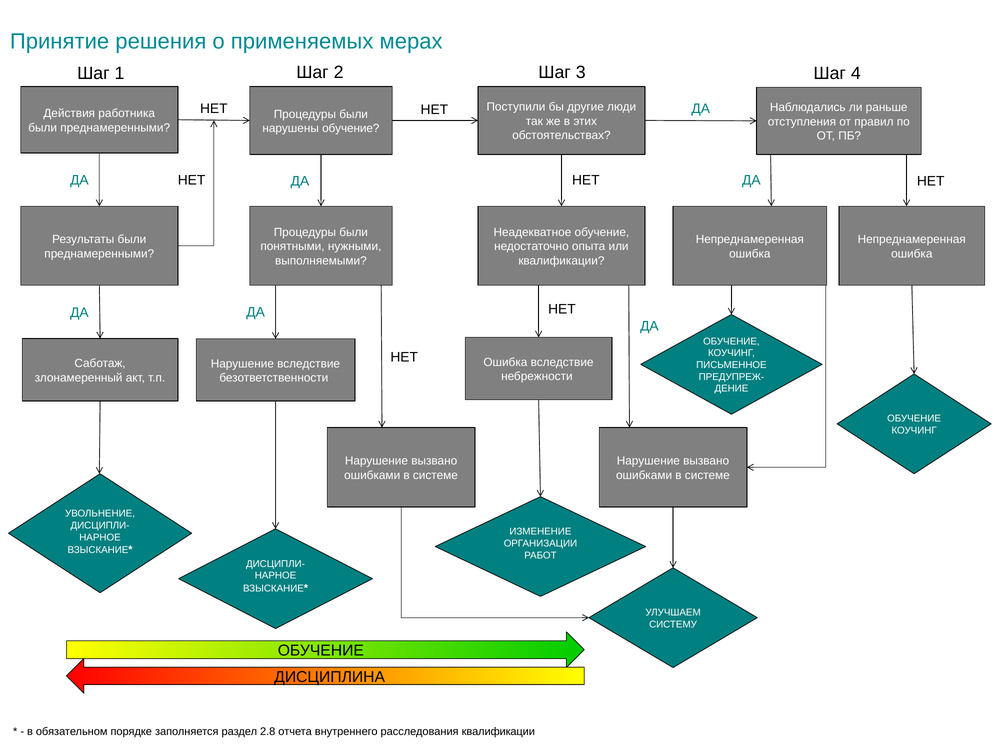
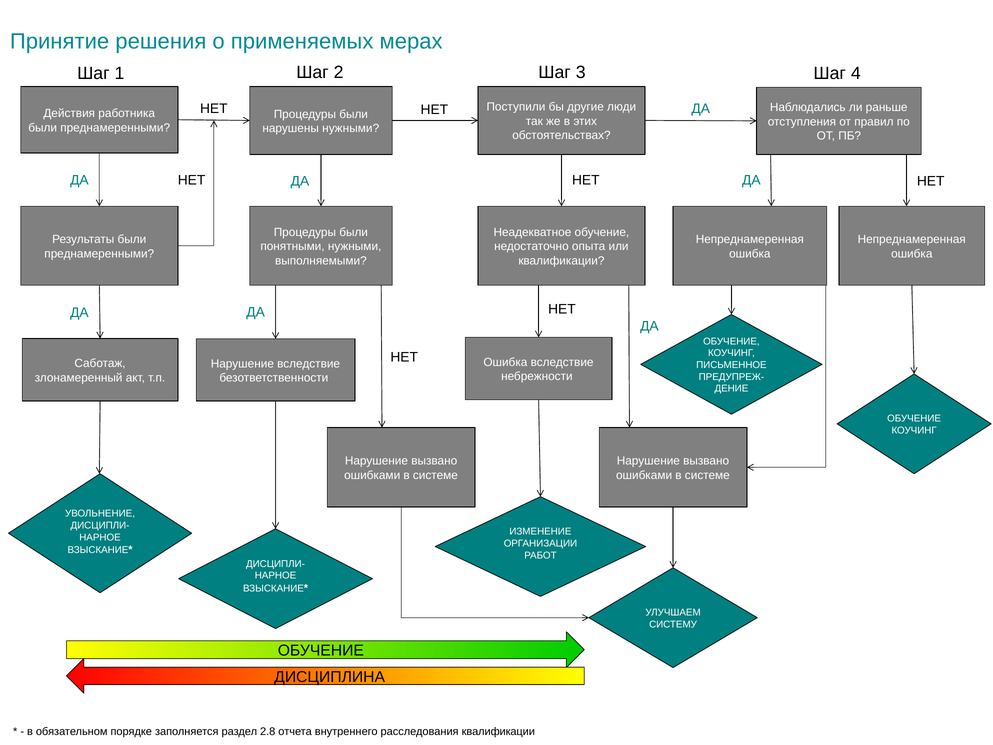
нарушены обучение: обучение -> нужными (351, 128)
